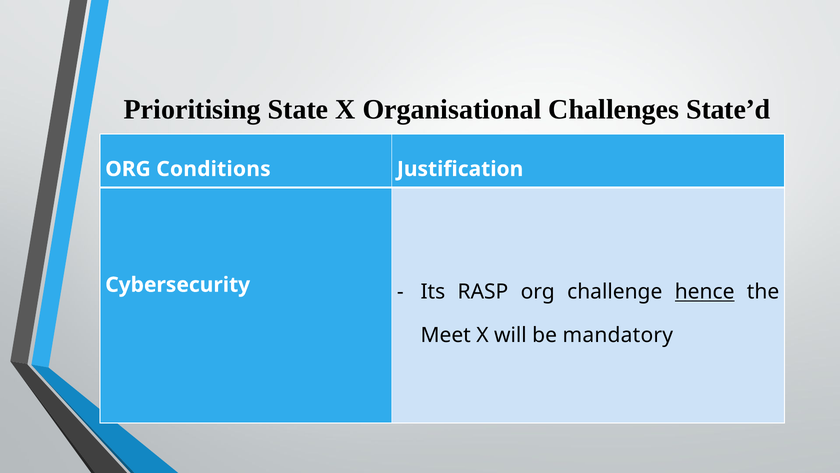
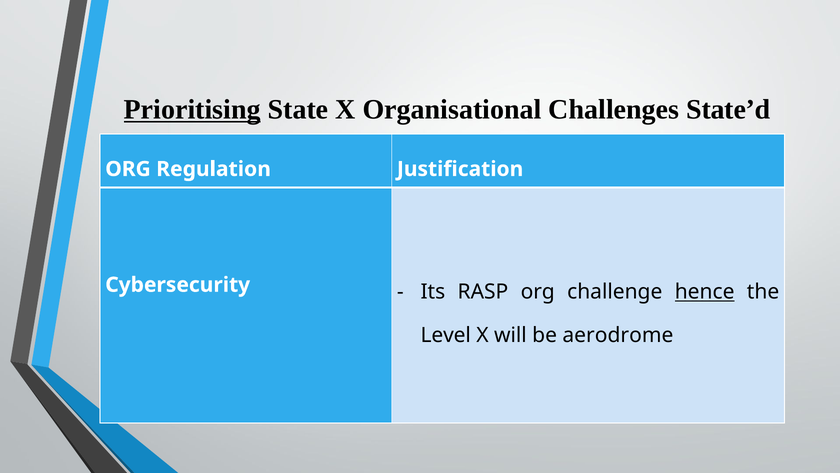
Prioritising underline: none -> present (192, 110)
Conditions: Conditions -> Regulation (214, 169)
Meet: Meet -> Level (446, 335)
mandatory: mandatory -> aerodrome (618, 335)
